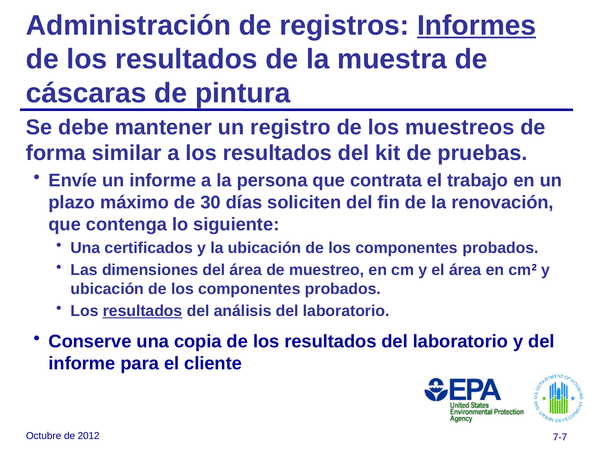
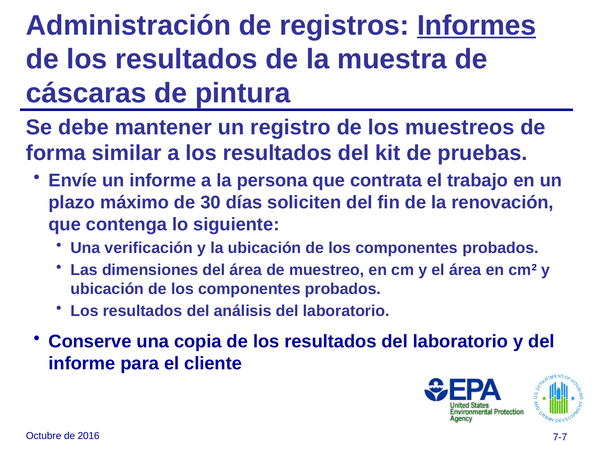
certificados: certificados -> verificación (149, 248)
resultados underline: present -> none (143, 311)
2012: 2012 -> 2016 (89, 435)
